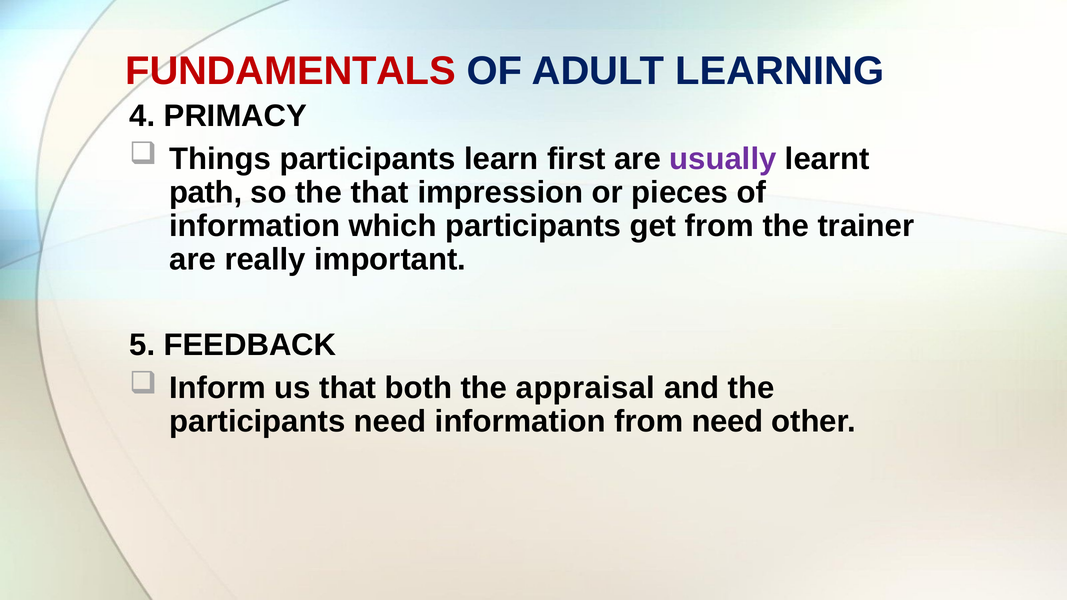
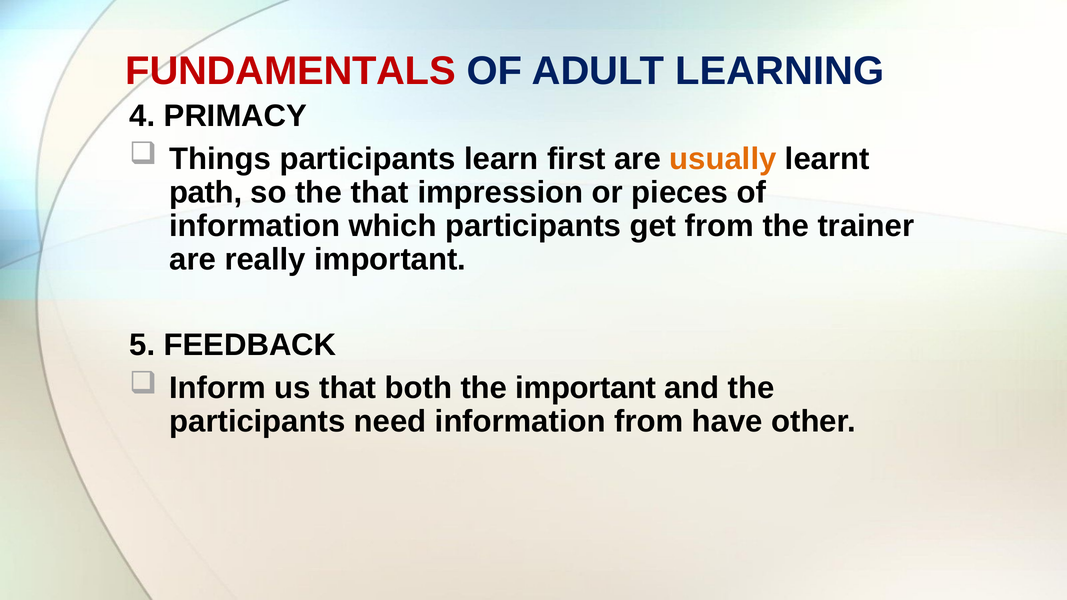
usually colour: purple -> orange (723, 159)
the appraisal: appraisal -> important (586, 388)
from need: need -> have (727, 422)
